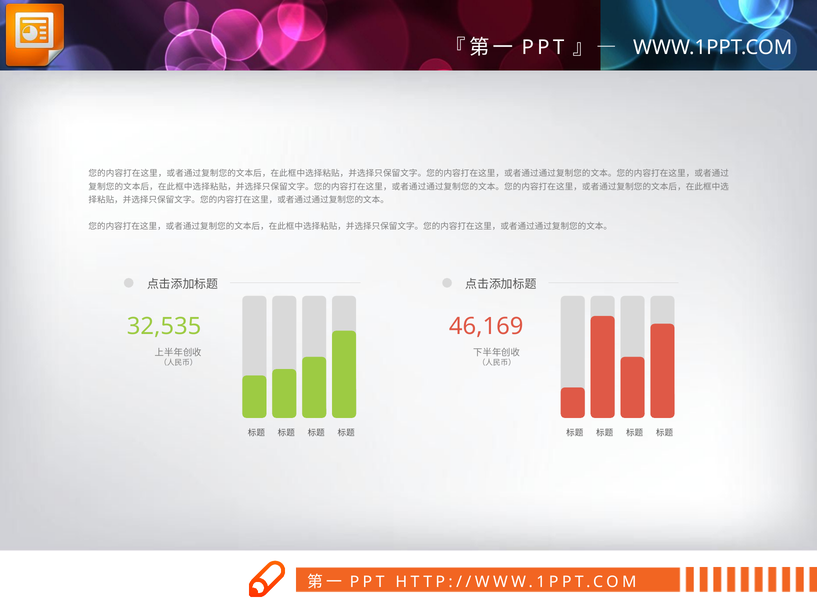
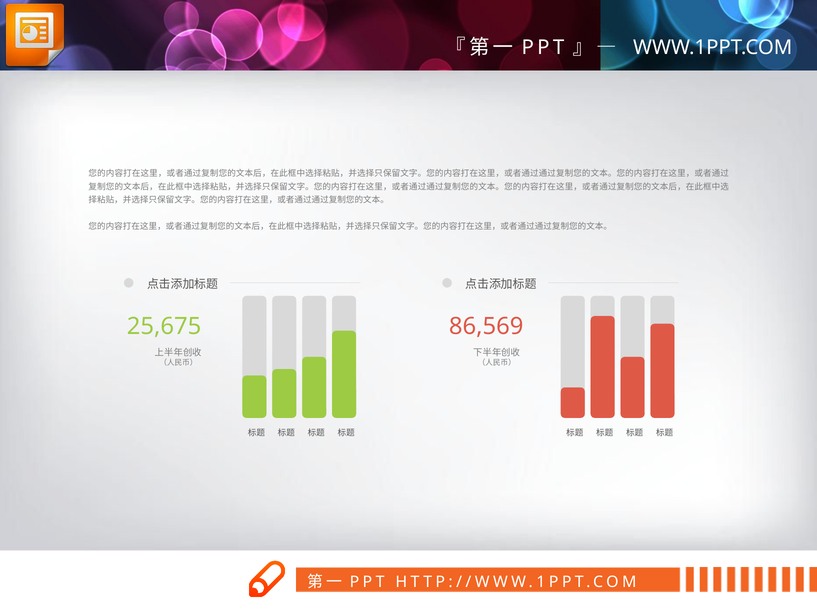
32,535: 32,535 -> 25,675 (164, 326)
46,169: 46,169 -> 86,569 (486, 326)
